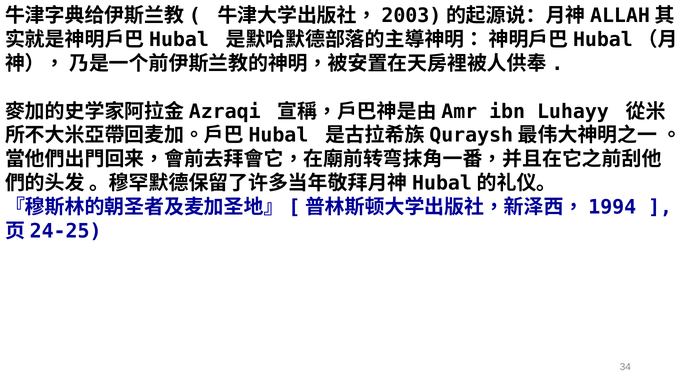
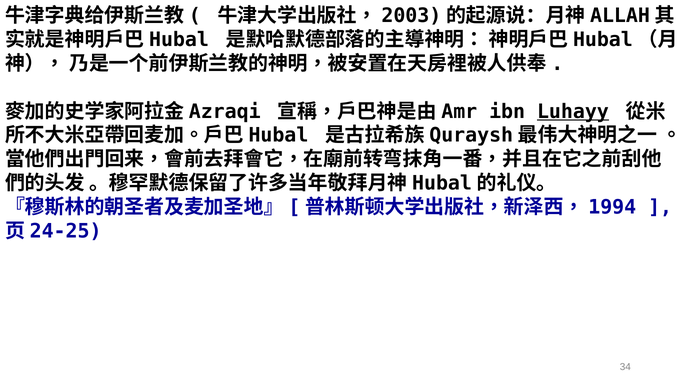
Luhayy underline: none -> present (573, 112)
